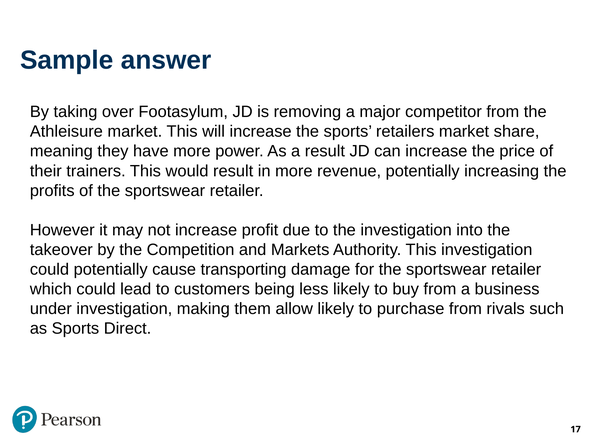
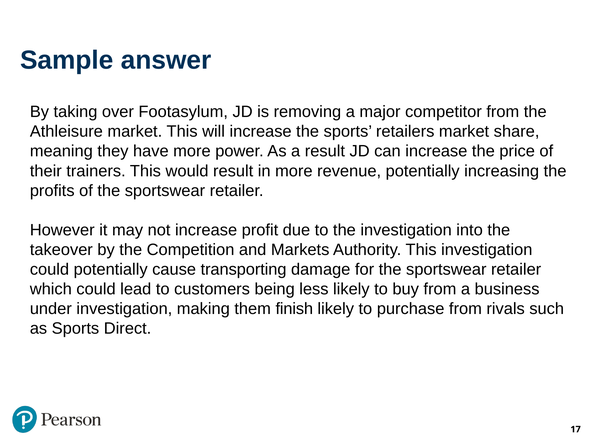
allow: allow -> finish (294, 309)
